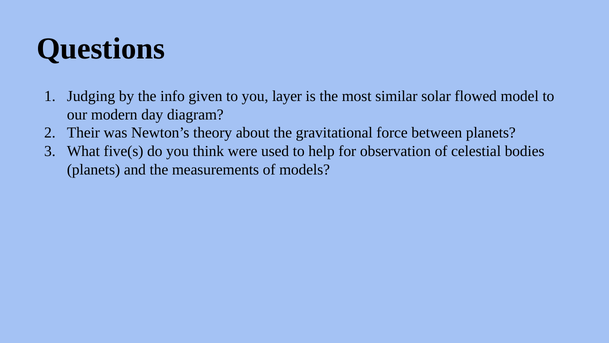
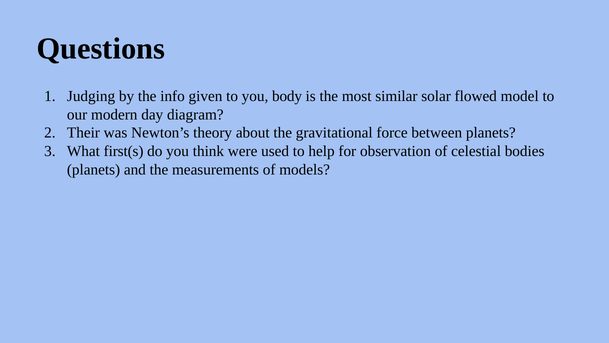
layer: layer -> body (287, 96)
five(s: five(s -> first(s (124, 151)
